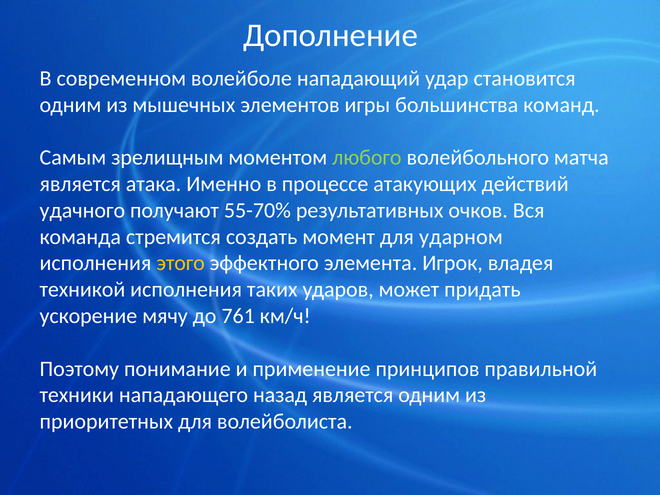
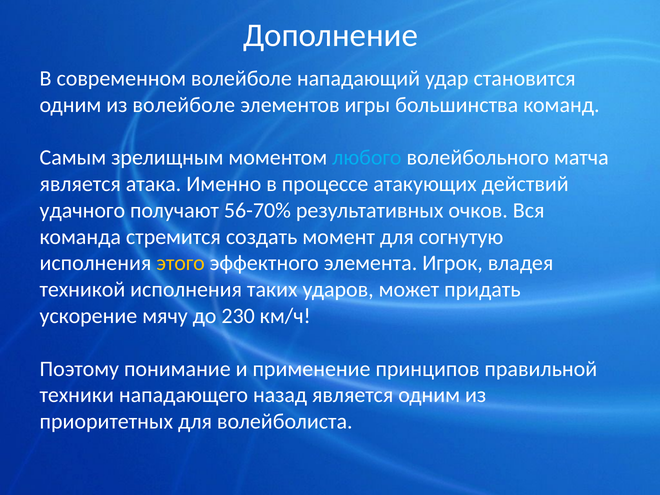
из мышечных: мышечных -> волейболе (184, 105)
любого colour: light green -> light blue (367, 158)
55-70%: 55-70% -> 56-70% (257, 210)
ударном: ударном -> согнутую (461, 237)
761: 761 -> 230 (238, 316)
